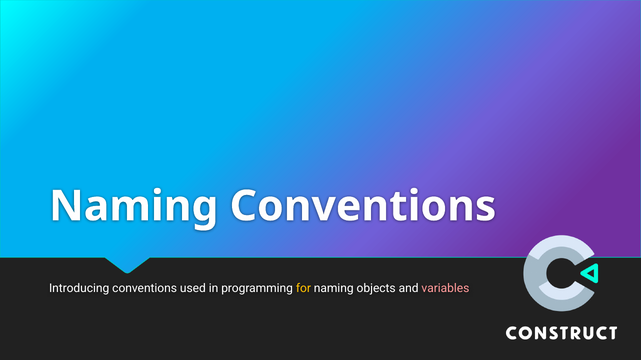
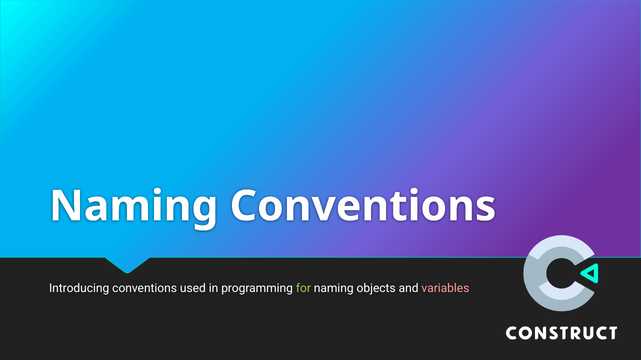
for colour: yellow -> light green (303, 289)
